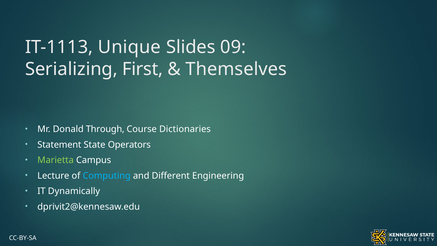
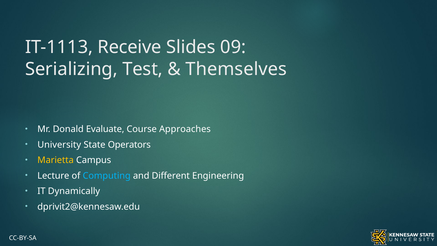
Unique: Unique -> Receive (130, 47)
First: First -> Test (143, 69)
Through: Through -> Evaluate (105, 129)
Dictionaries: Dictionaries -> Approaches (185, 129)
Statement: Statement -> University (59, 145)
Marietta colour: light green -> yellow (56, 160)
